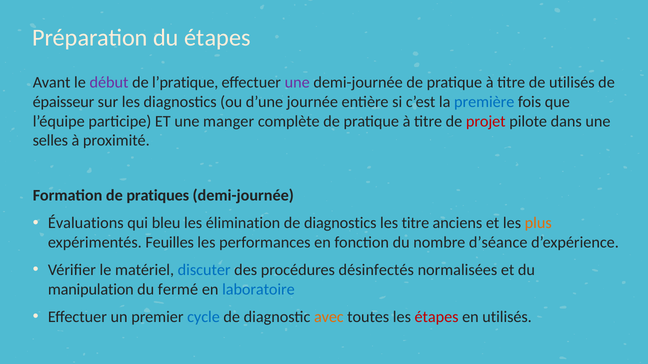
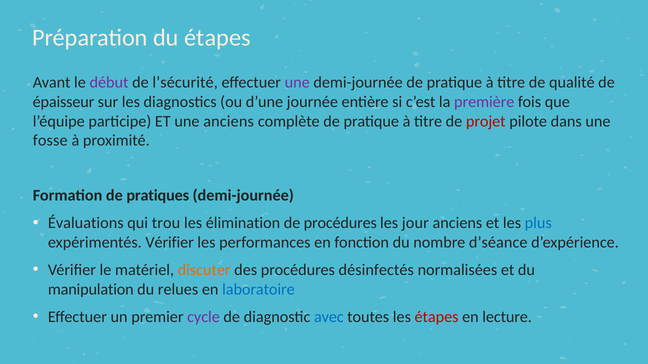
l’pratique: l’pratique -> l’sécurité (185, 83)
de utilisés: utilisés -> qualité (572, 83)
première colour: blue -> purple (484, 102)
une manger: manger -> anciens (229, 121)
selles: selles -> fosse (50, 141)
bleu: bleu -> trou (166, 223)
de diagnostics: diagnostics -> procédures (340, 223)
les titre: titre -> jour (415, 223)
plus colour: orange -> blue (538, 223)
expérimentés Feuilles: Feuilles -> Vérifier (170, 243)
discuter colour: blue -> orange (204, 270)
fermé: fermé -> relues (178, 290)
cycle colour: blue -> purple (203, 317)
avec colour: orange -> blue (329, 317)
en utilisés: utilisés -> lecture (507, 317)
